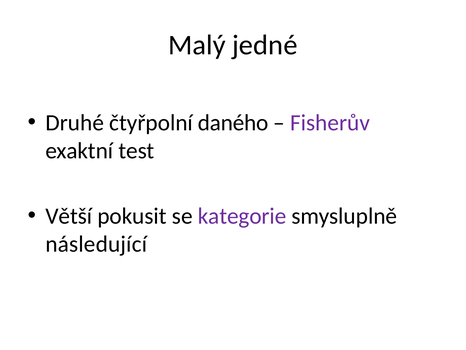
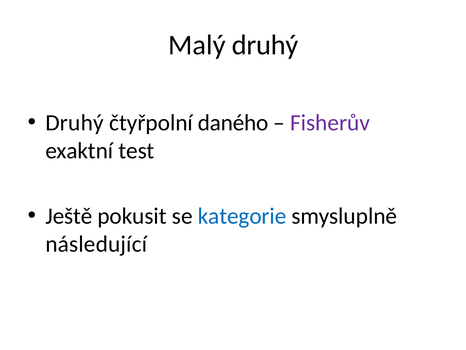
Malý jedné: jedné -> druhý (265, 45)
Druhé: Druhé -> Druhý (75, 123)
Větší: Větší -> Ještě (69, 216)
kategorie colour: purple -> blue (242, 216)
